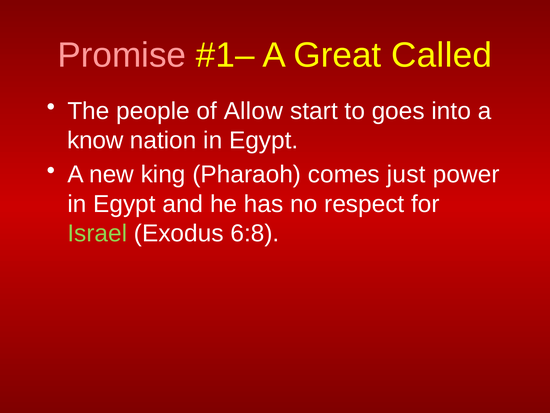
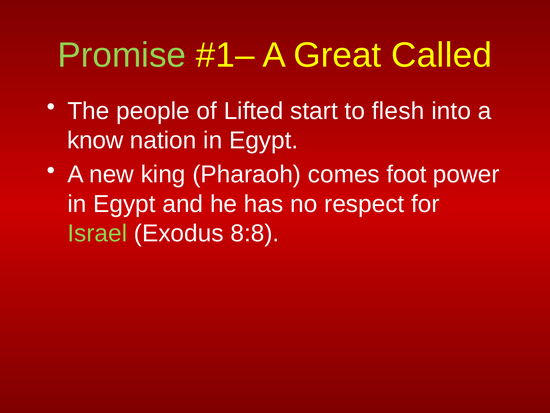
Promise colour: pink -> light green (122, 55)
Allow: Allow -> Lifted (254, 111)
goes: goes -> flesh (398, 111)
just: just -> foot (407, 174)
6:8: 6:8 -> 8:8 (255, 233)
